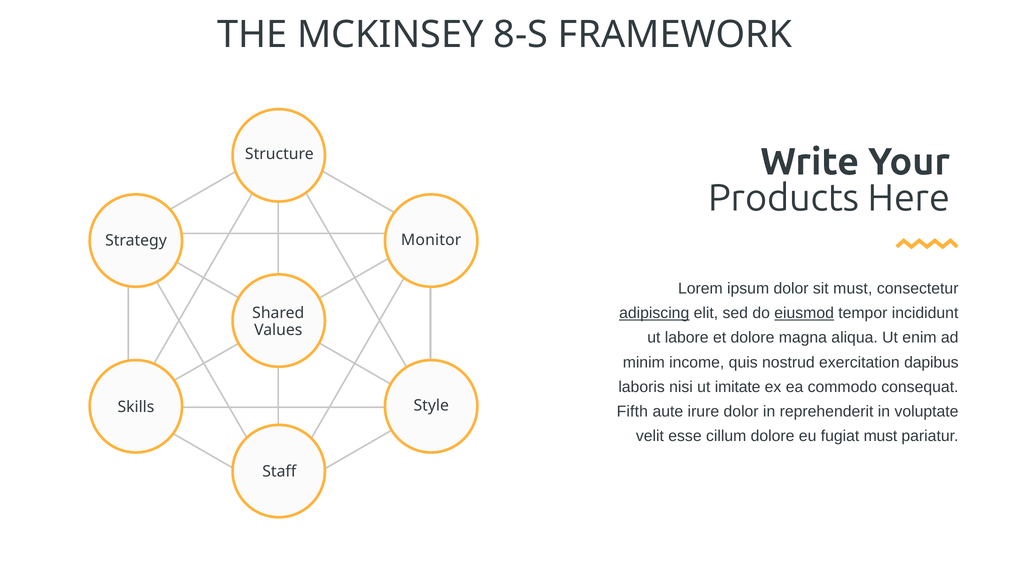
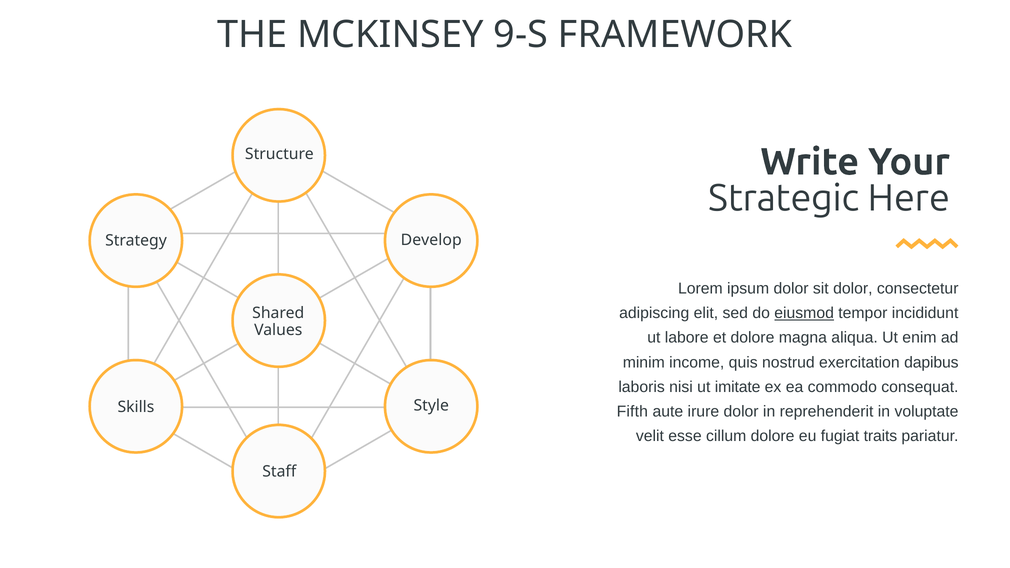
8-S: 8-S -> 9-S (521, 35)
Products: Products -> Strategic (784, 198)
Monitor: Monitor -> Develop (431, 240)
sit must: must -> dolor (853, 289)
adipiscing underline: present -> none (654, 313)
fugiat must: must -> traits (880, 436)
